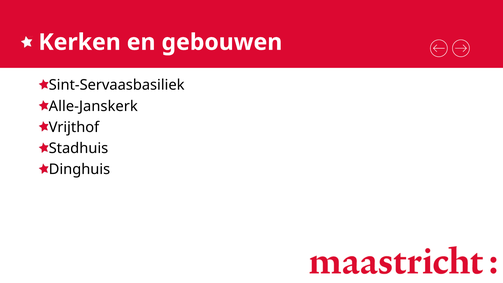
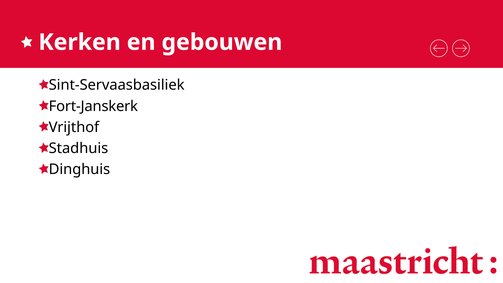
Alle-Janskerk: Alle-Janskerk -> Fort-Janskerk (93, 106)
